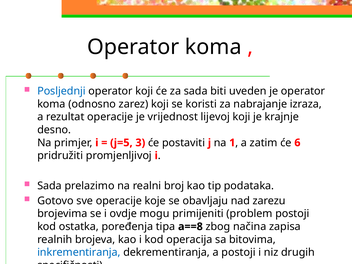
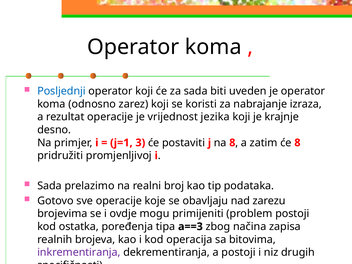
lijevoj: lijevoj -> jezika (215, 117)
j=5: j=5 -> j=1 (121, 143)
na 1: 1 -> 8 (232, 143)
će 6: 6 -> 8 (297, 143)
a==8: a==8 -> a==3 (190, 227)
inkrementiranja colour: blue -> purple (79, 252)
